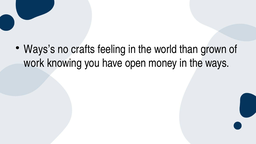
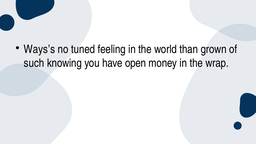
crafts: crafts -> tuned (83, 49)
work: work -> such (34, 63)
ways: ways -> wrap (217, 63)
